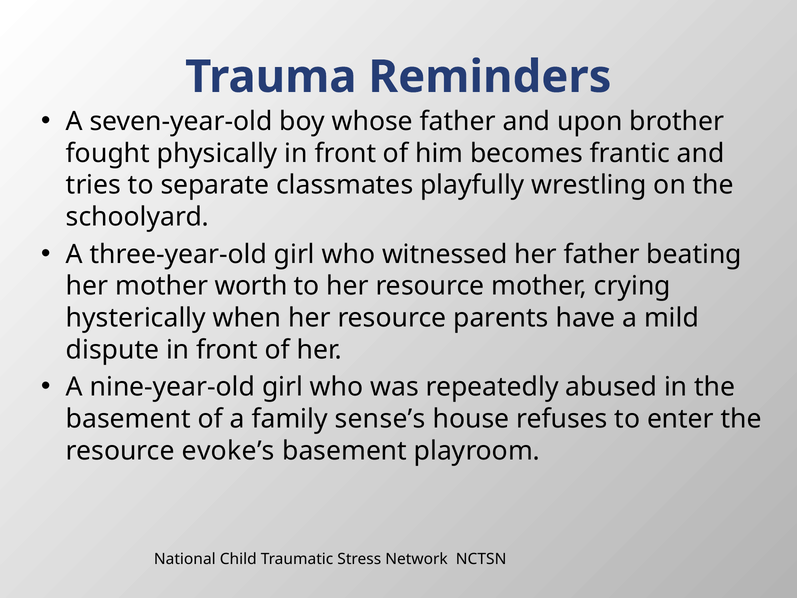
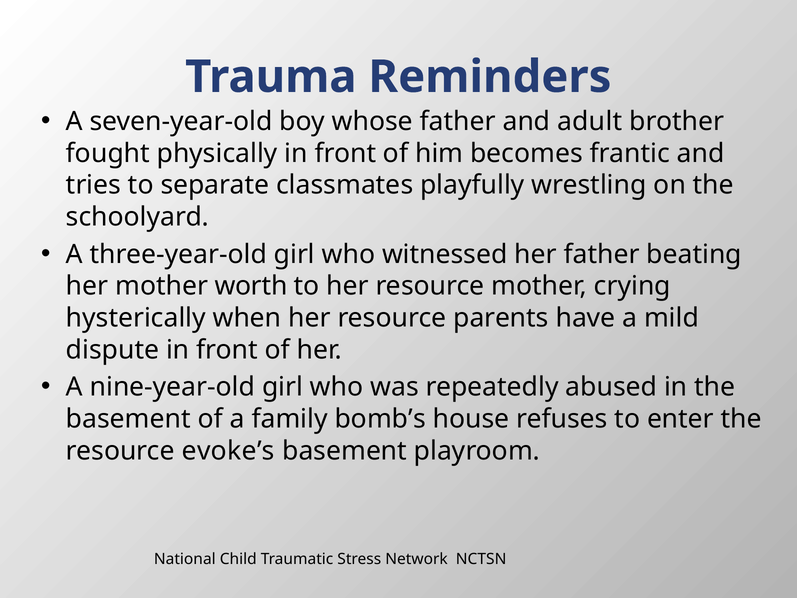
upon: upon -> adult (590, 121)
sense’s: sense’s -> bomb’s (380, 419)
